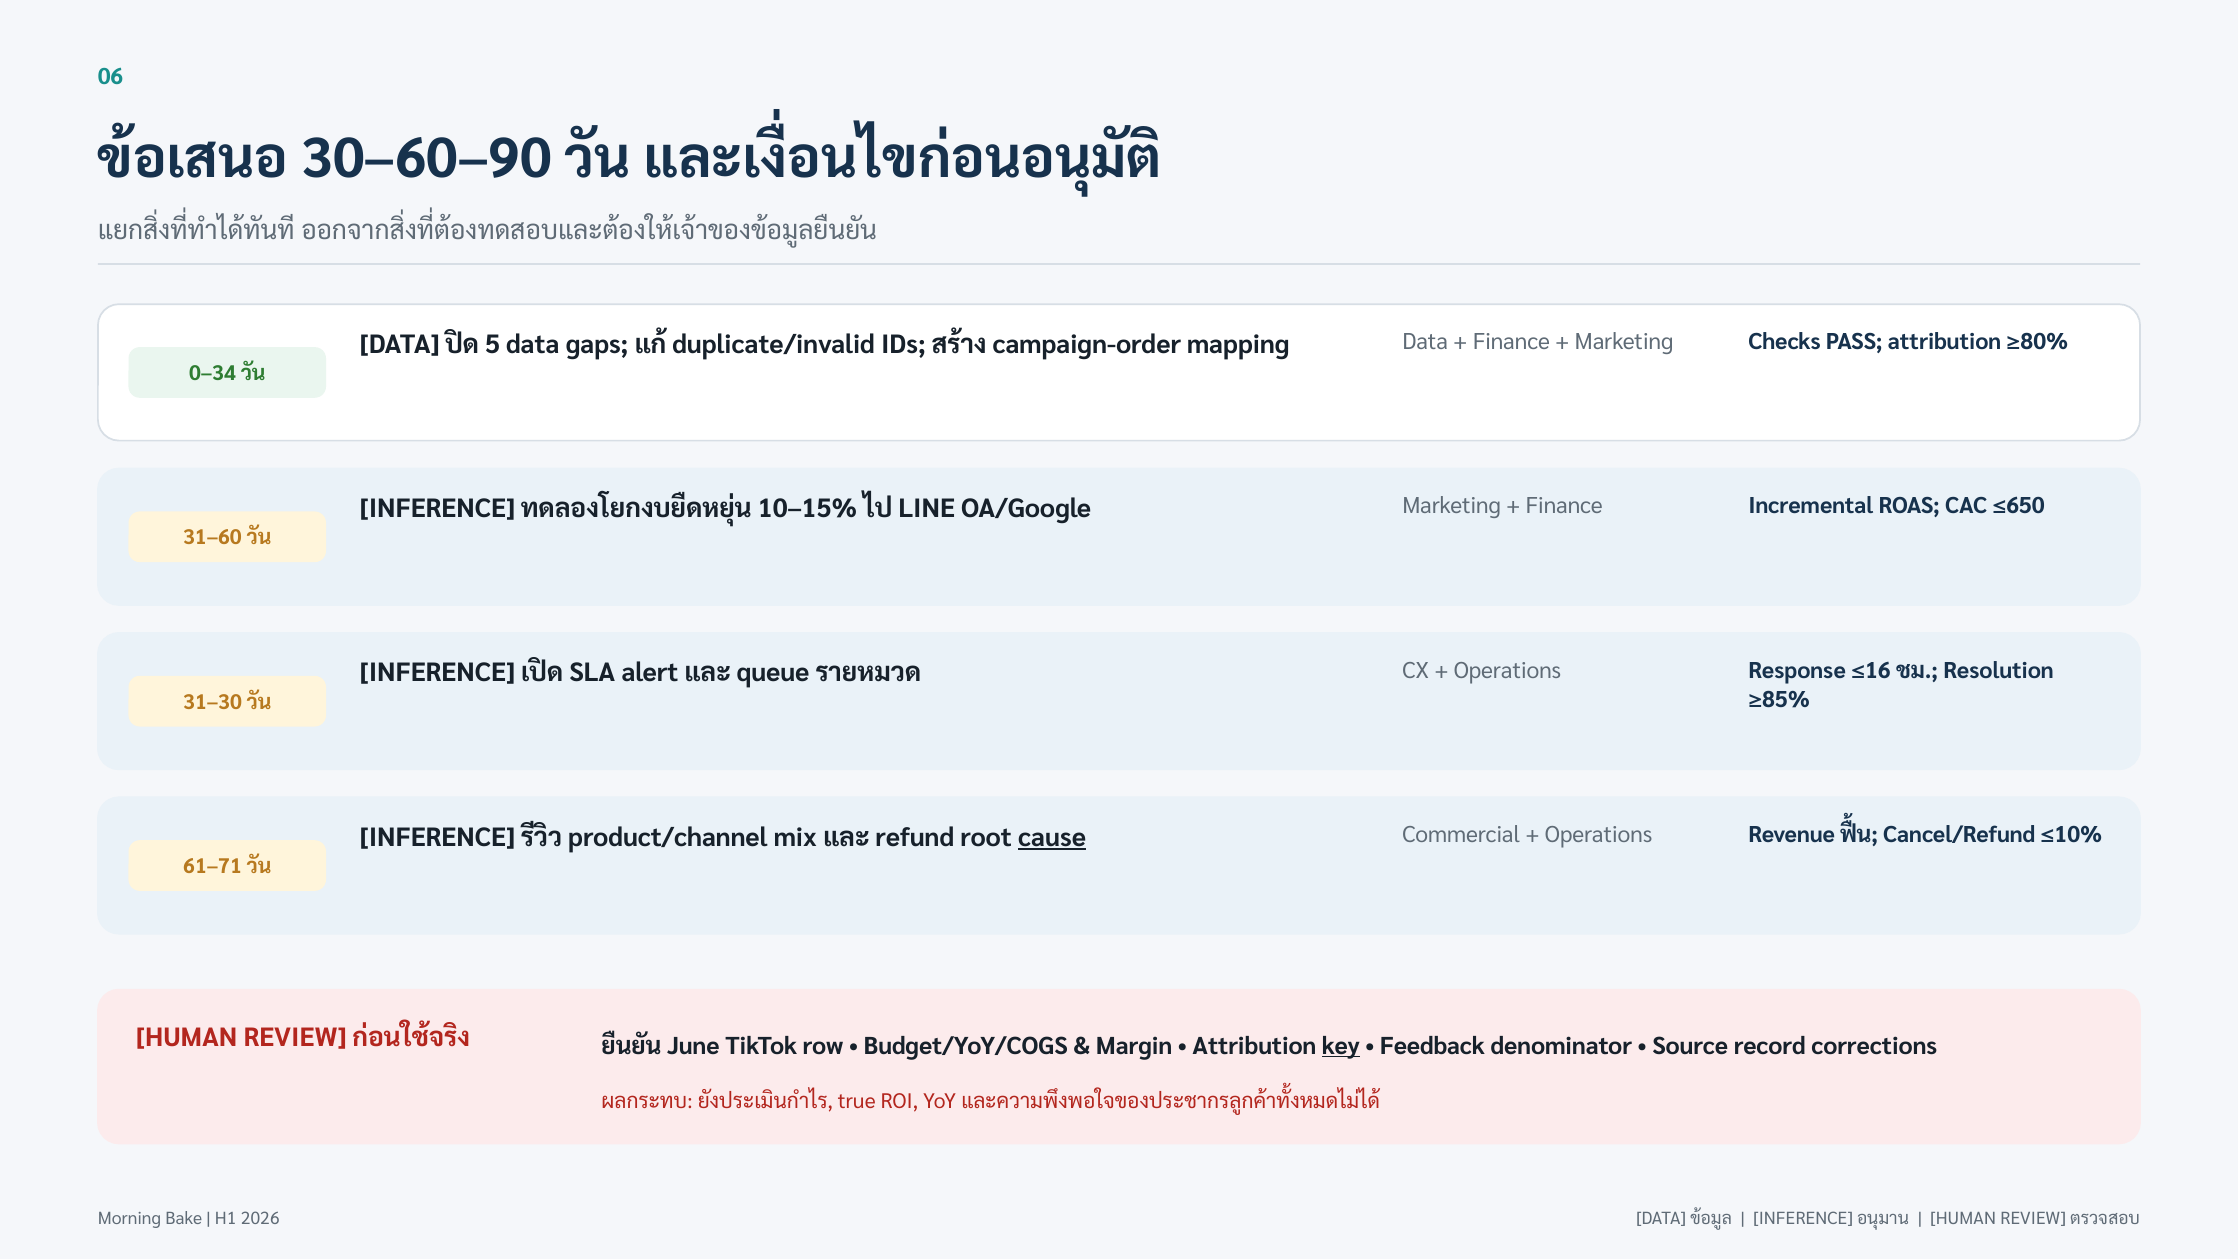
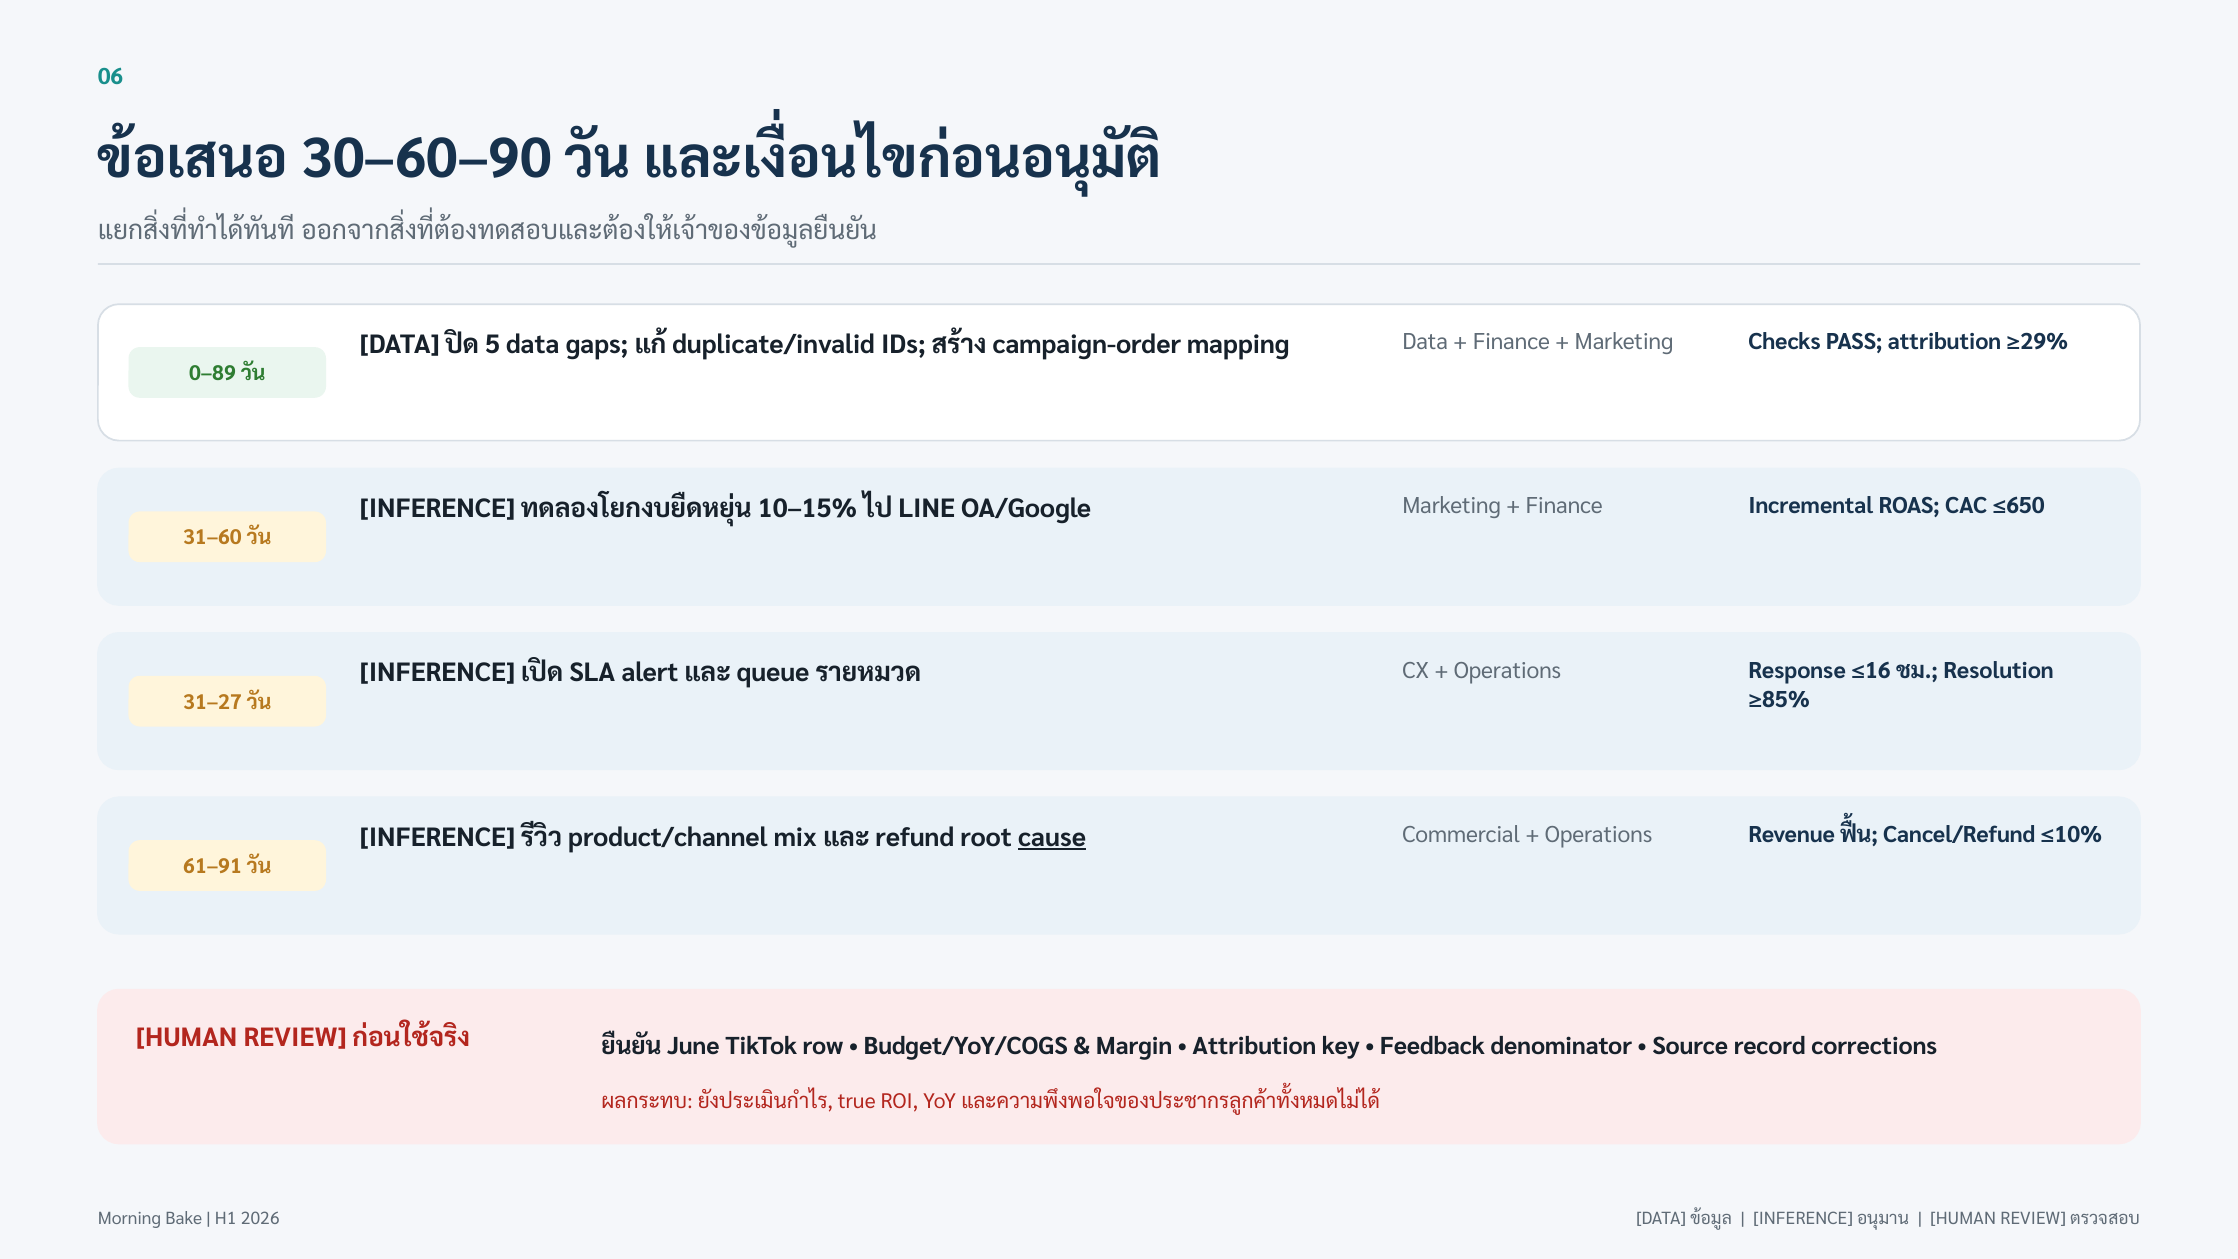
≥80%: ≥80% -> ≥29% (2037, 342)
0–34: 0–34 -> 0–89 (213, 373)
31–30: 31–30 -> 31–27 (213, 702)
61–71: 61–71 -> 61–91 (213, 866)
key underline: present -> none (1341, 1046)
